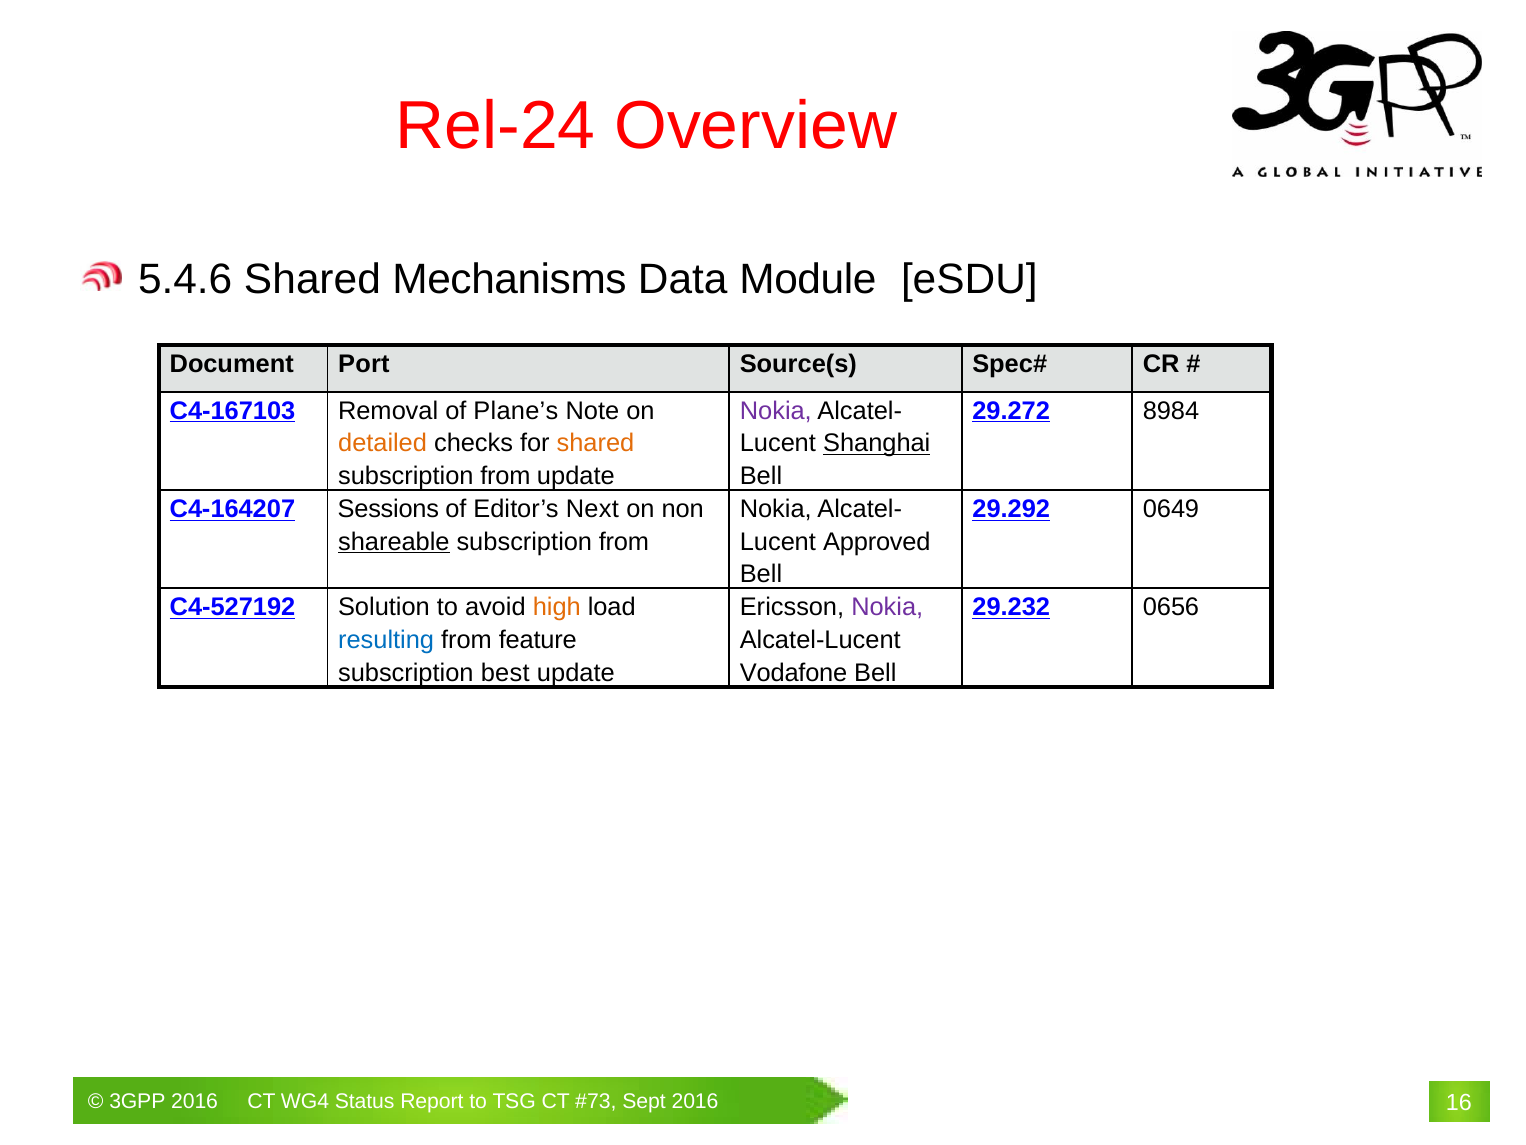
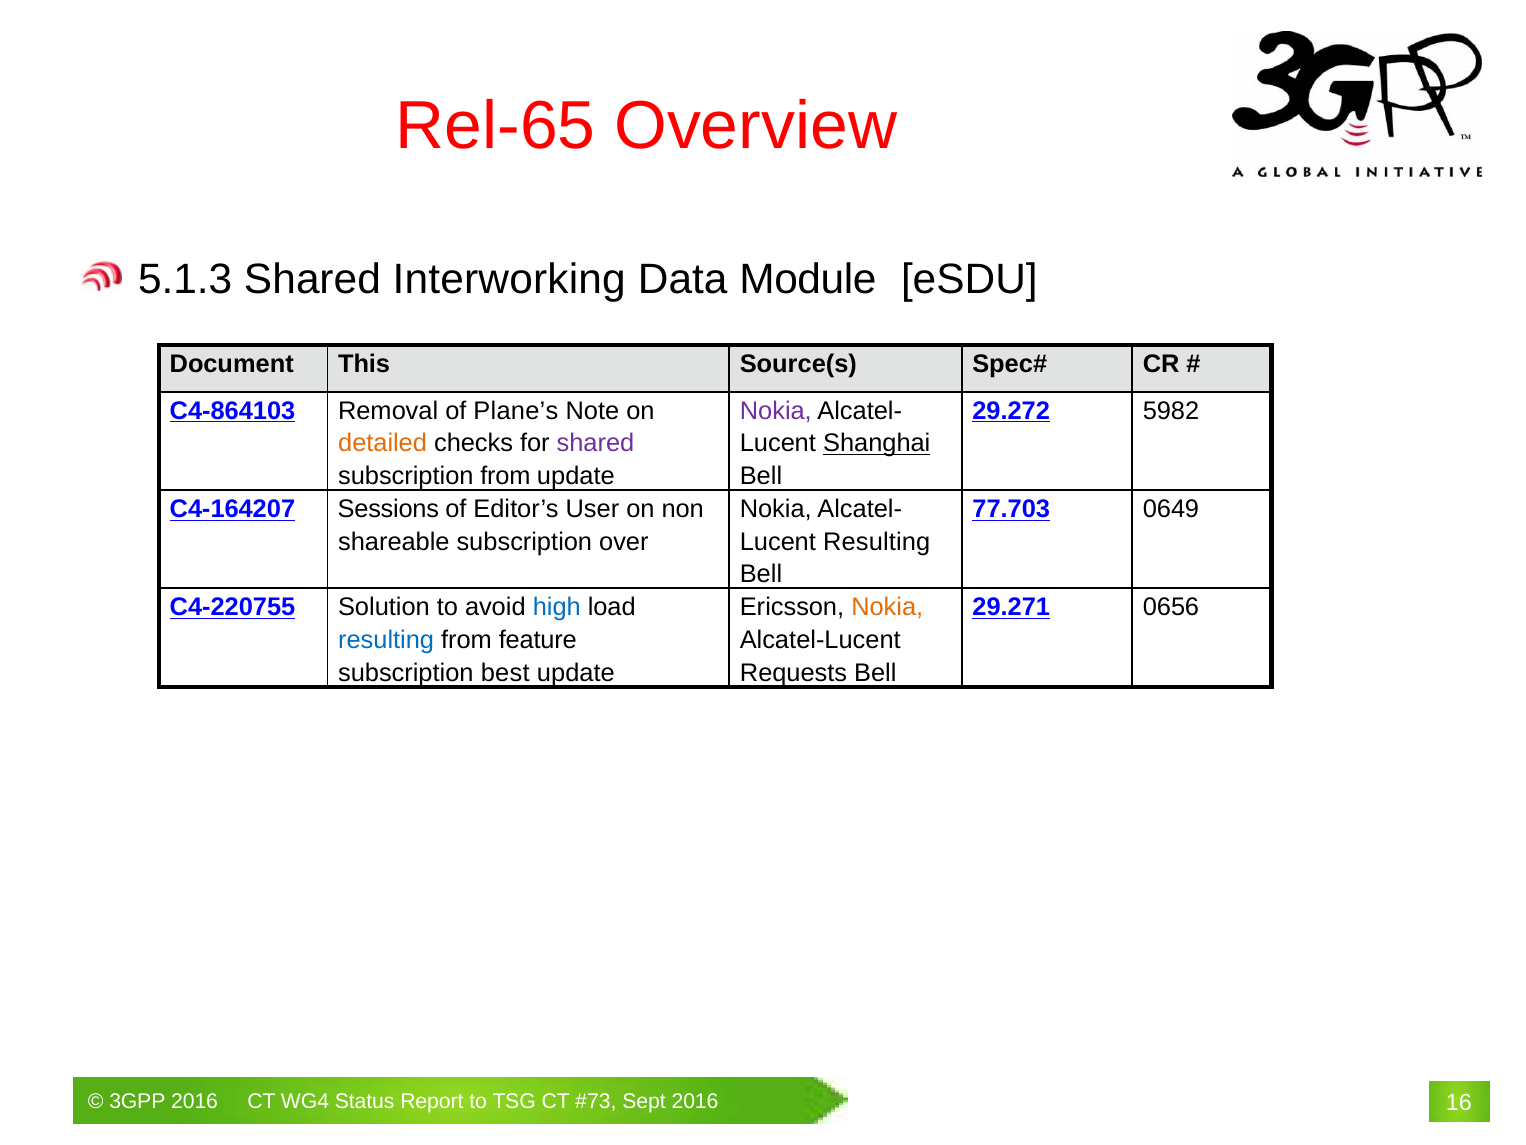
Rel-24: Rel-24 -> Rel-65 (496, 126)
5.4.6: 5.4.6 -> 5.1.3 (185, 279)
Mechanisms: Mechanisms -> Interworking (509, 279)
Port: Port -> This (364, 364)
C4-167103: C4-167103 -> C4-864103 (233, 410)
8984: 8984 -> 5982 (1171, 410)
shared colour: orange -> purple (595, 443)
Next: Next -> User (592, 509)
29.292: 29.292 -> 77.703 (1011, 509)
shareable underline: present -> none (394, 542)
from: from -> over (624, 542)
Approved: Approved -> Resulting (877, 542)
C4-527192: C4-527192 -> C4-220755 (233, 607)
high colour: orange -> blue (557, 607)
Nokia colour: purple -> orange (887, 607)
29.232: 29.232 -> 29.271 (1011, 607)
Vodafone: Vodafone -> Requests (794, 673)
